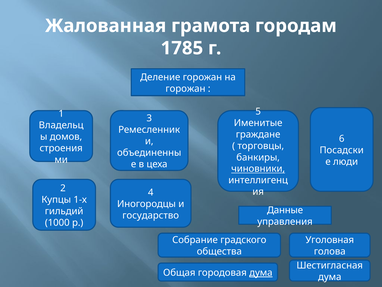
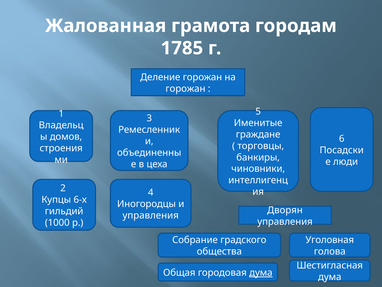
чиновники underline: present -> none (258, 169)
1-х: 1-х -> 6-х (80, 199)
Данные: Данные -> Дворян (285, 210)
государство: государство -> управления (151, 215)
